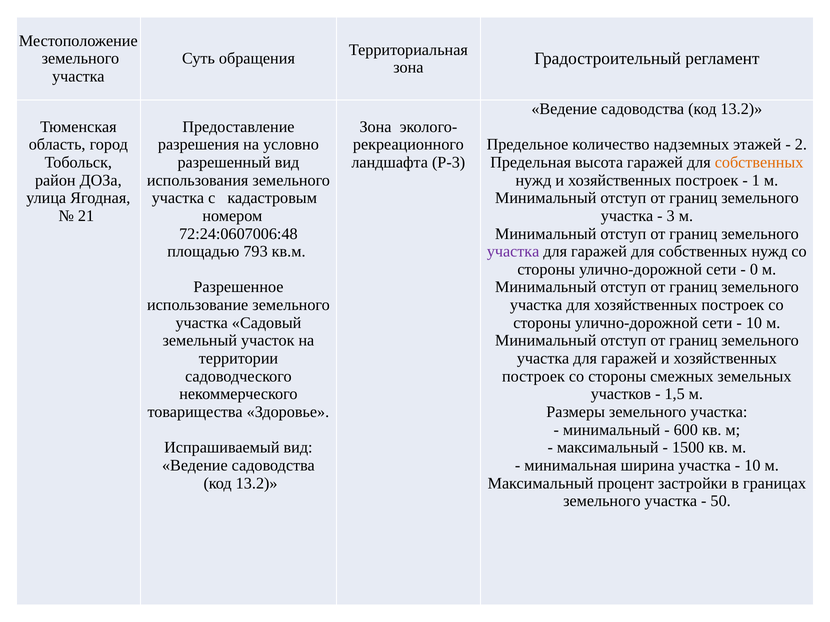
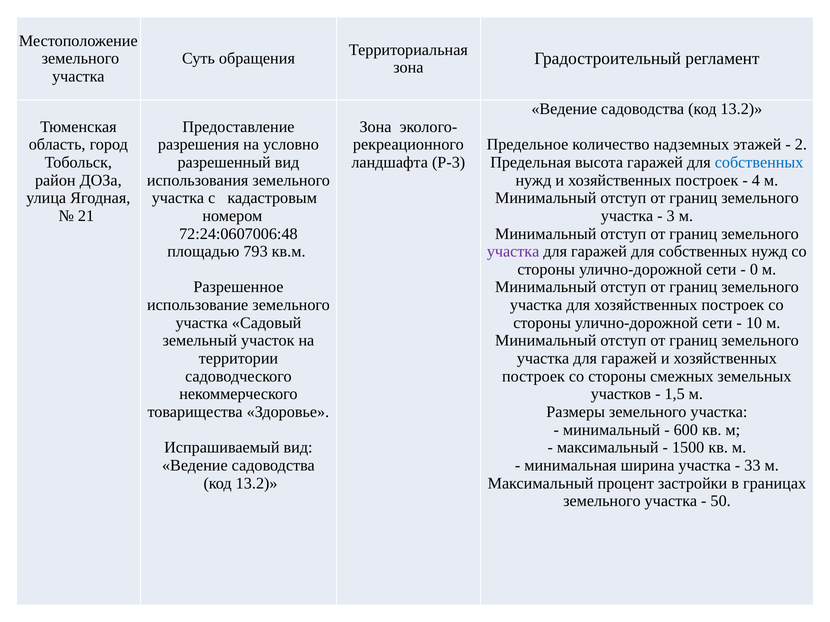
собственных colour: orange -> blue (759, 163)
1: 1 -> 4 (756, 180)
10: 10 -> 33 (752, 466)
